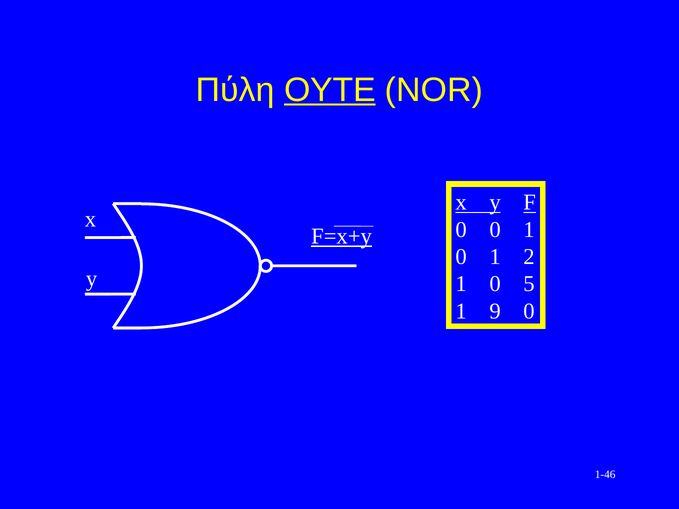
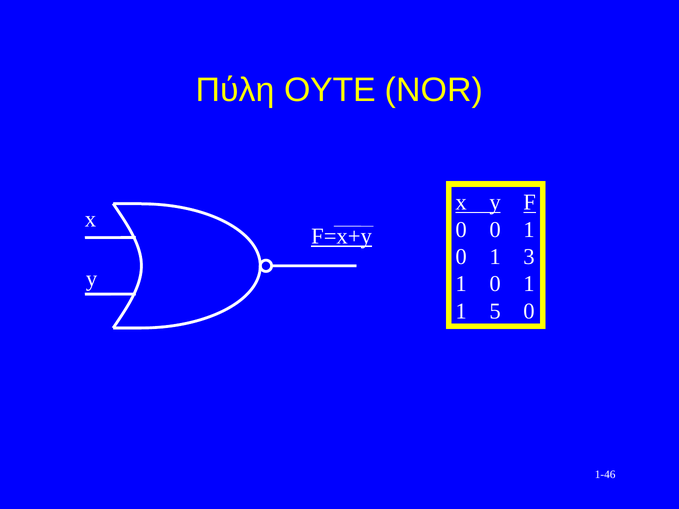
ΟΥΤΕ underline: present -> none (330, 90)
2: 2 -> 3 (529, 257)
5: 5 -> 1 (529, 284)
9: 9 -> 5 (495, 311)
